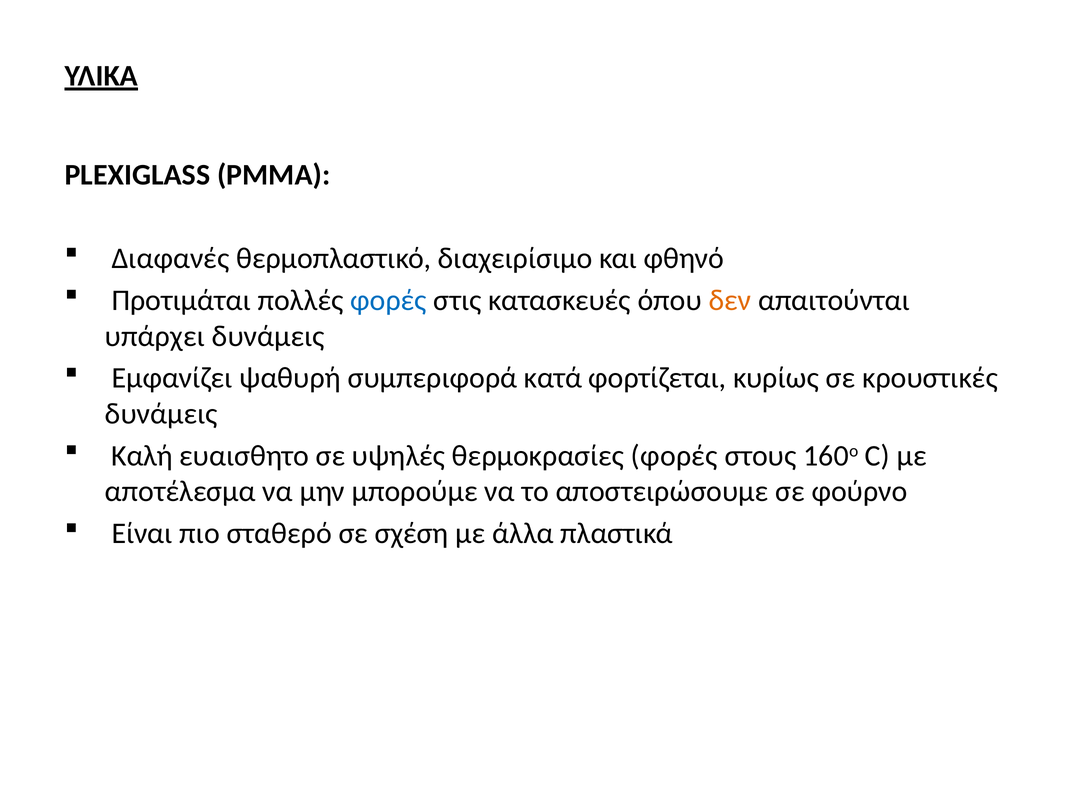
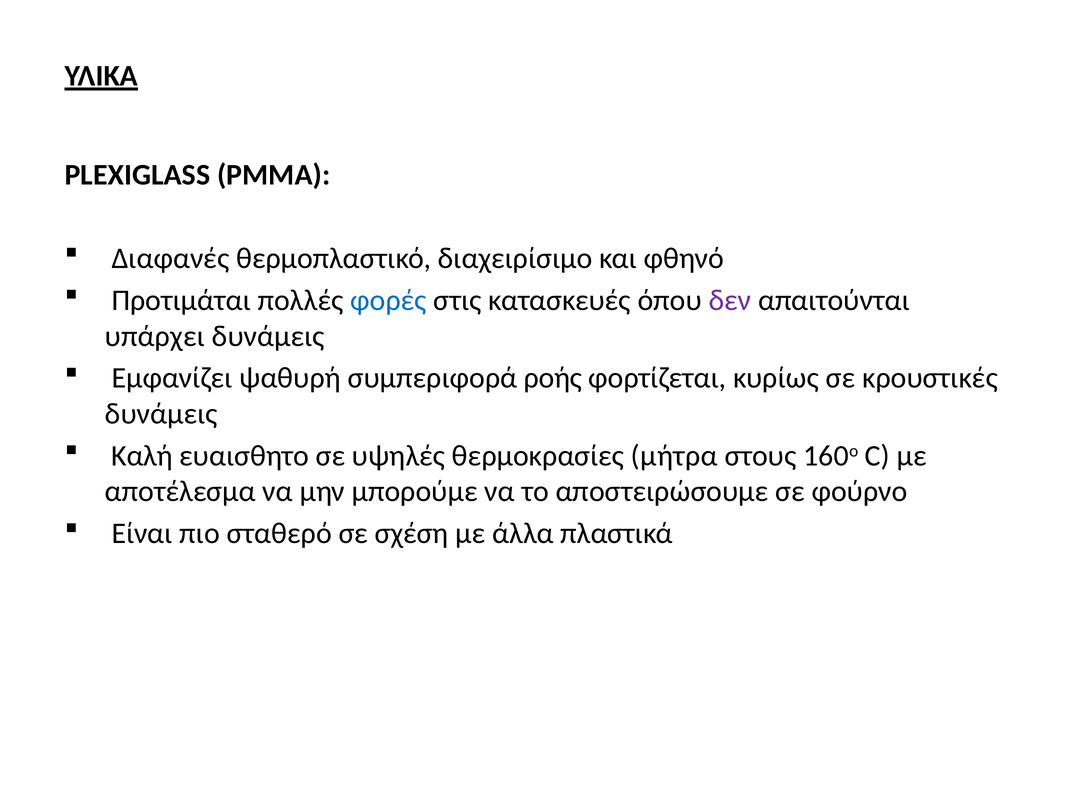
δεν colour: orange -> purple (730, 300)
κατά: κατά -> ροής (553, 378)
θερμοκρασίες φορές: φορές -> μήτρα (674, 456)
